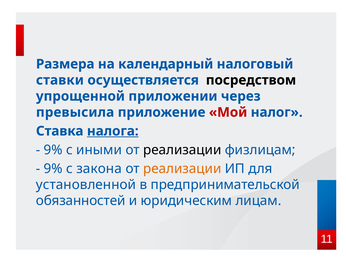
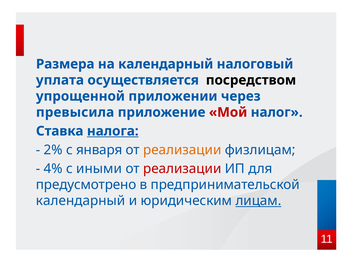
ставки: ставки -> уплата (60, 80)
9%: 9% -> 2% (53, 150)
иными: иными -> января (99, 150)
реализации colour: black -> orange (182, 150)
9%: 9% -> 4% (53, 169)
закона: закона -> иными (99, 169)
реализации colour: orange -> red (182, 169)
установленной: установленной -> предусмотрено (86, 185)
обязанностей: обязанностей -> календарный (81, 201)
лицам underline: none -> present (258, 201)
